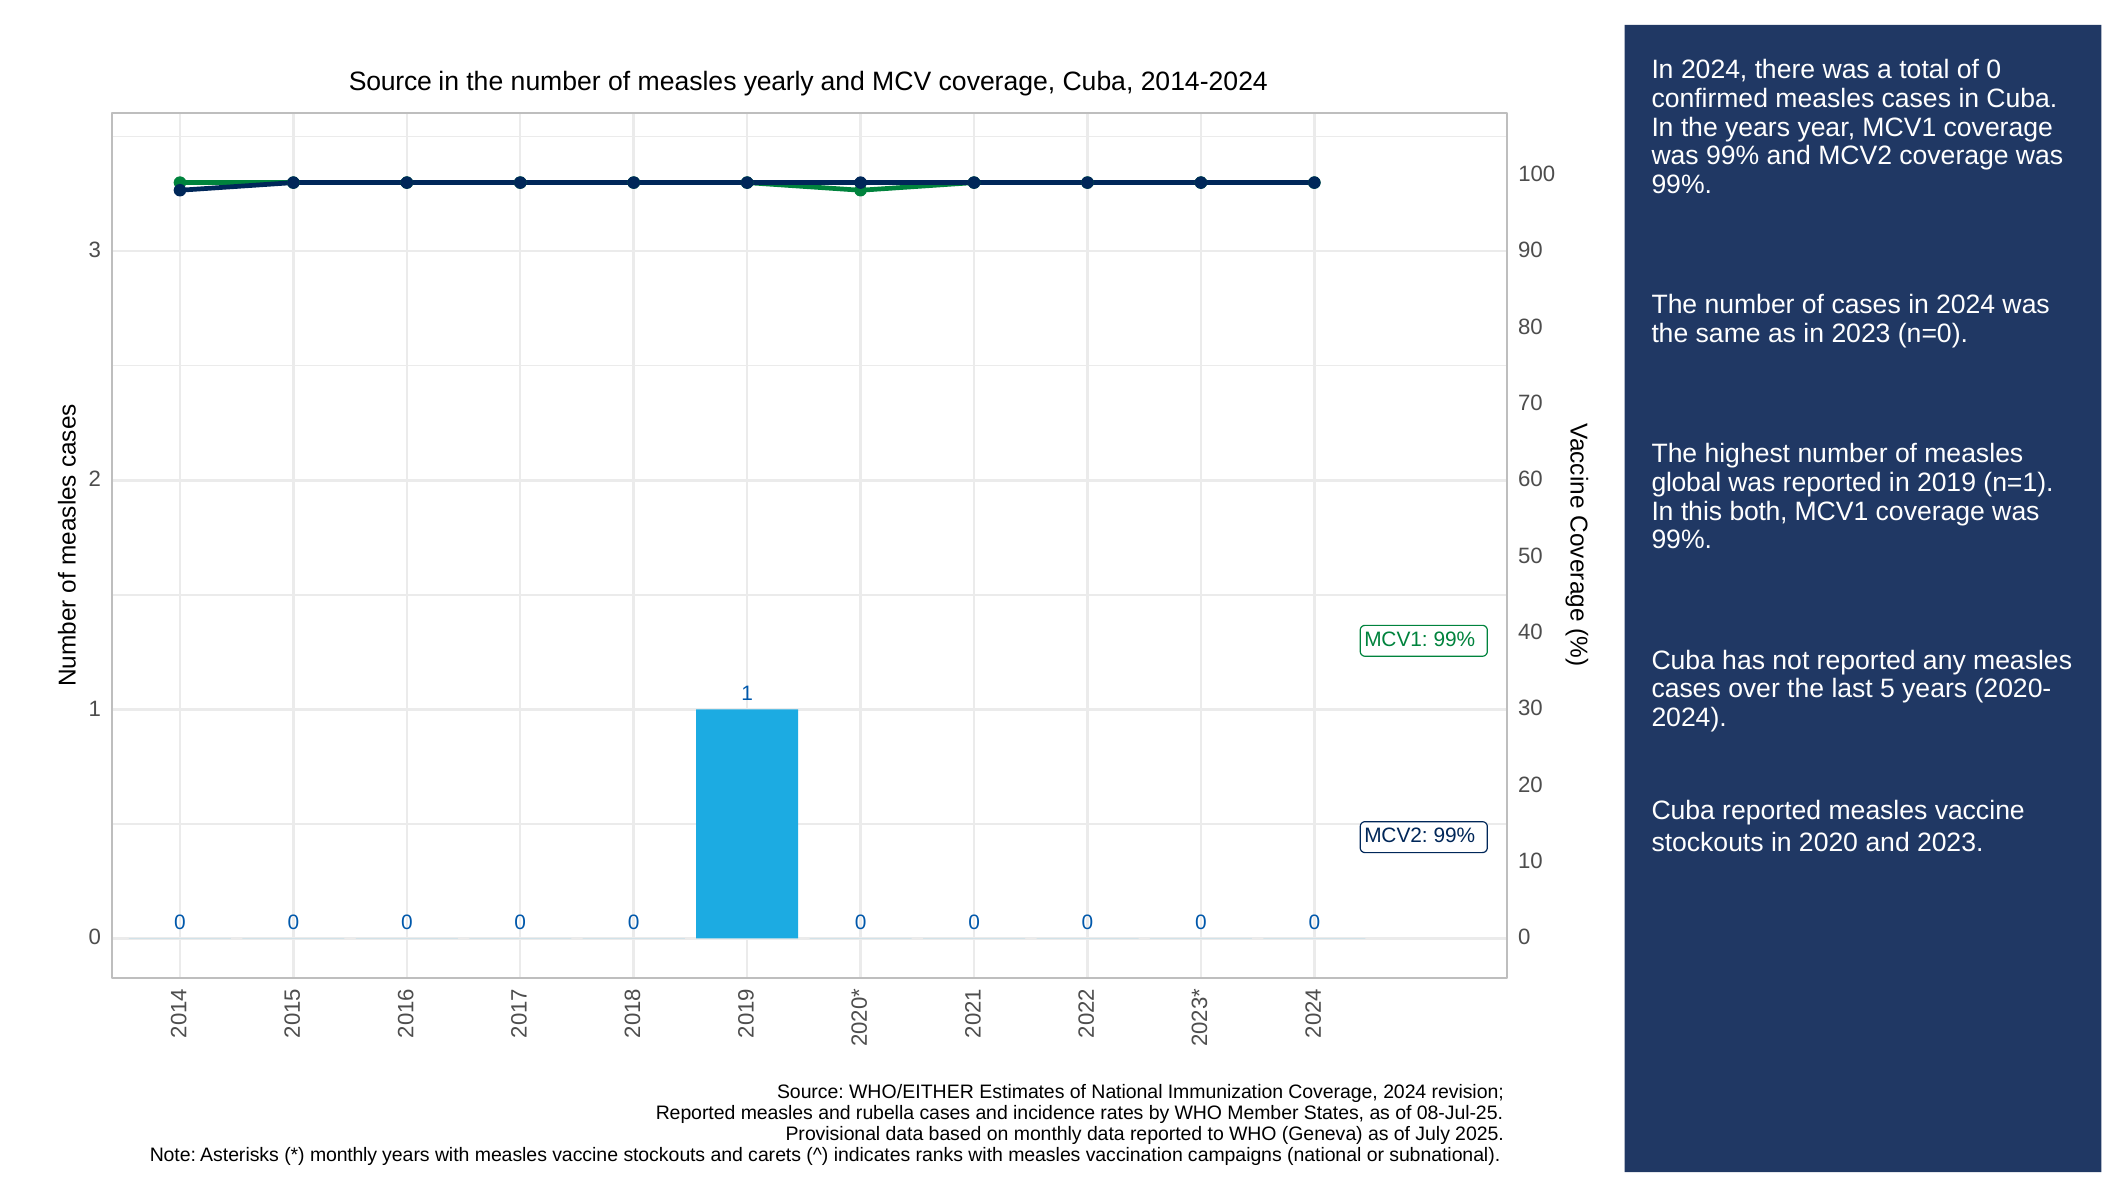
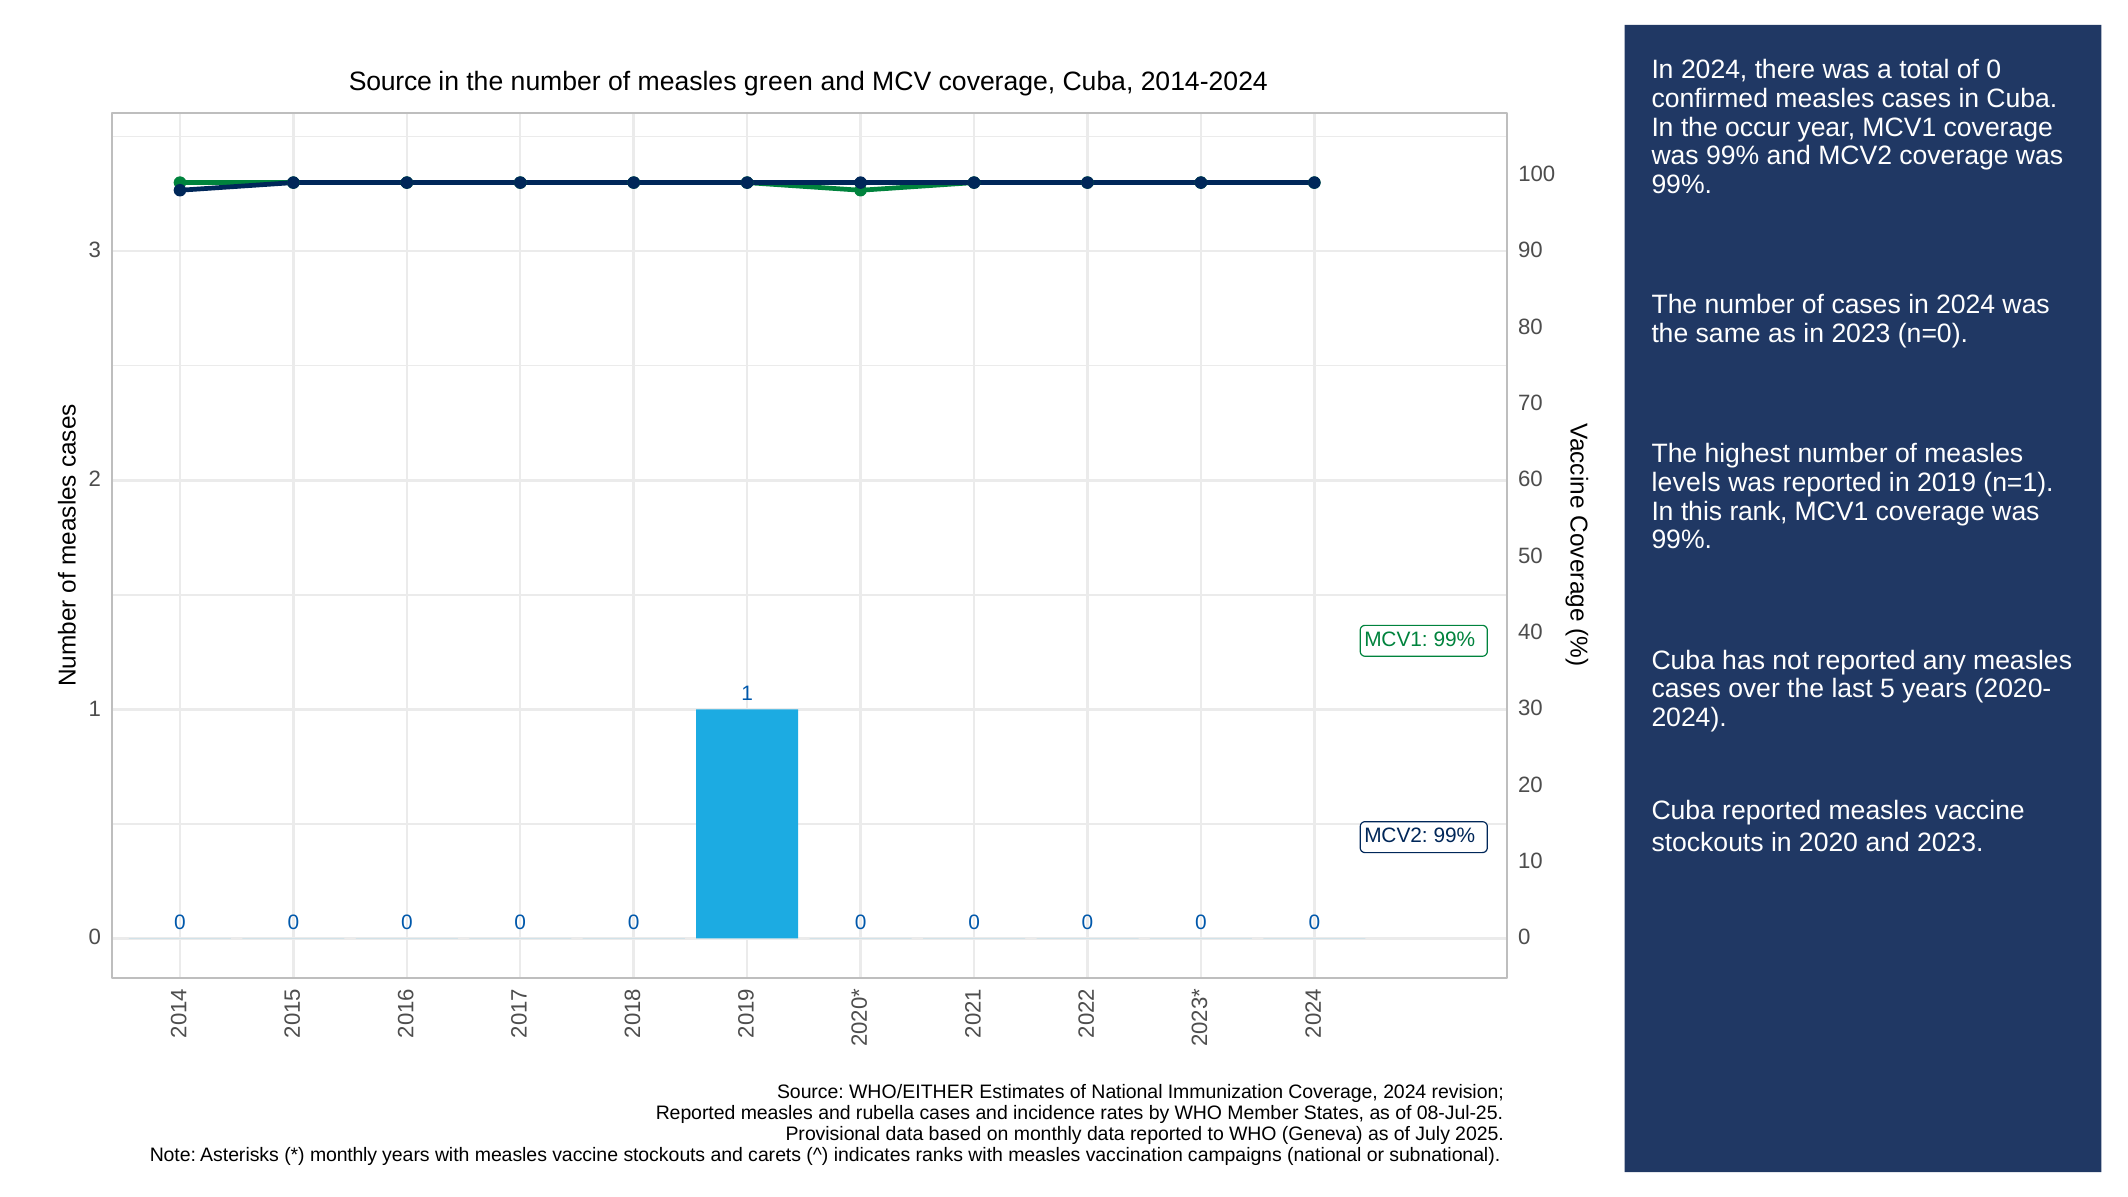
yearly: yearly -> green (778, 82)
the years: years -> occur (1758, 127)
global: global -> levels (1686, 483)
both: both -> rank (1759, 511)
